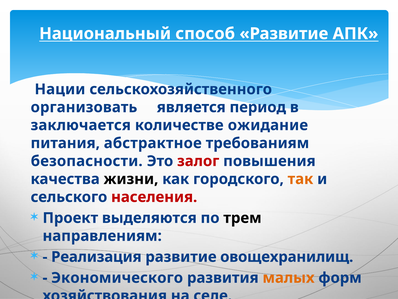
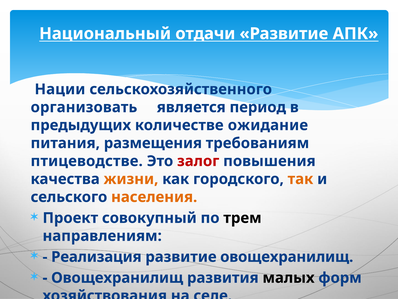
способ: способ -> отдачи (205, 34)
заключается: заключается -> предыдущих (81, 125)
абстрактное: абстрактное -> размещения (153, 143)
безопасности: безопасности -> птицеводстве (87, 161)
жизни colour: black -> orange (131, 179)
населения colour: red -> orange (154, 197)
выделяются: выделяются -> совокупный (149, 218)
Экономического: Экономического -> Овощехранилищ (117, 277)
малых colour: orange -> black (288, 277)
